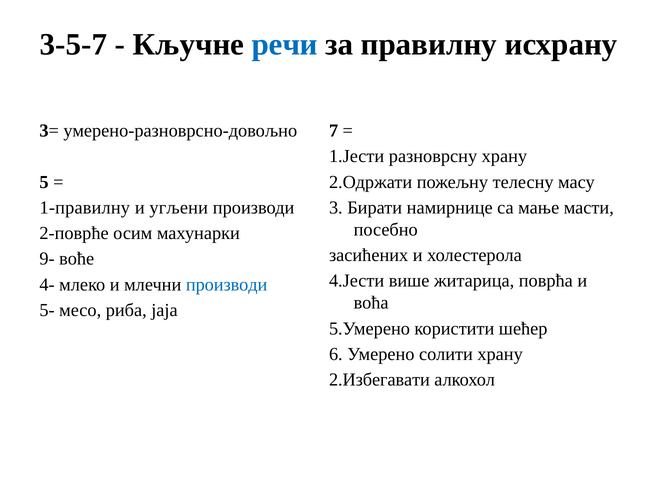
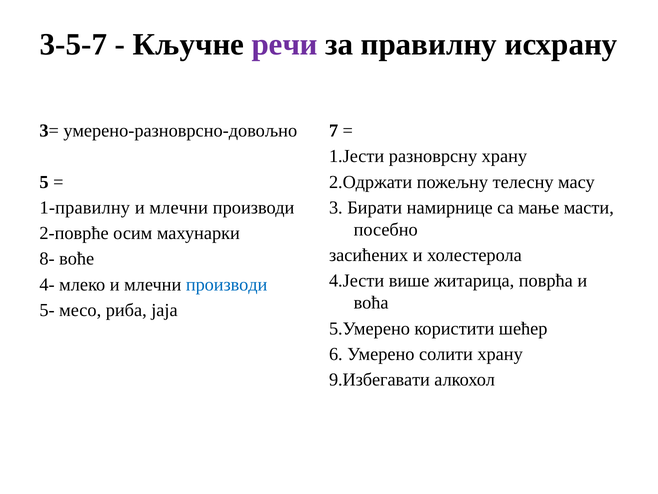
речи colour: blue -> purple (285, 44)
угљени: угљени -> млечни (179, 207)
9-: 9- -> 8- (47, 259)
2.Избегавати: 2.Избегавати -> 9.Избегавати (379, 379)
